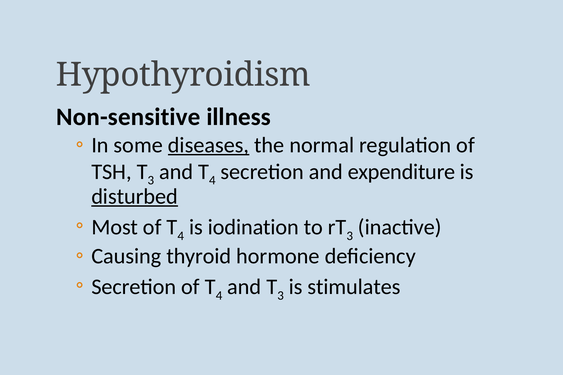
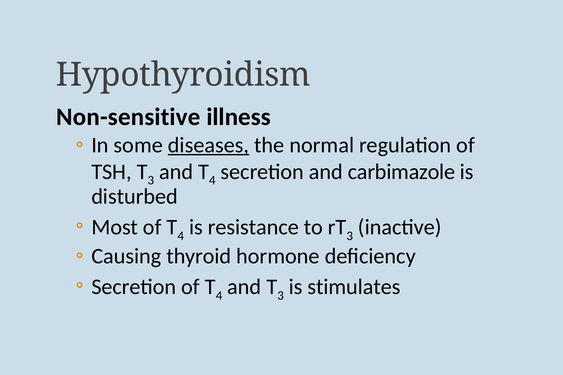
expenditure: expenditure -> carbimazole (401, 172)
disturbed underline: present -> none (135, 197)
iodination: iodination -> resistance (253, 227)
